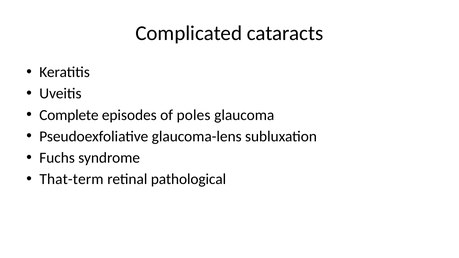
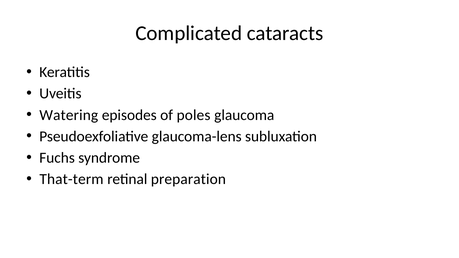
Complete: Complete -> Watering (69, 115)
pathological: pathological -> preparation (188, 179)
